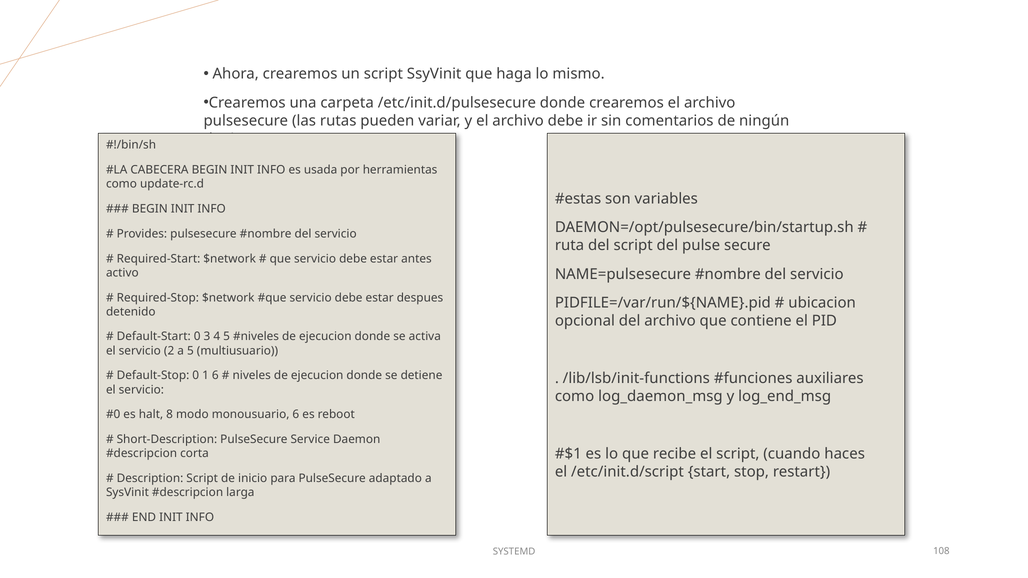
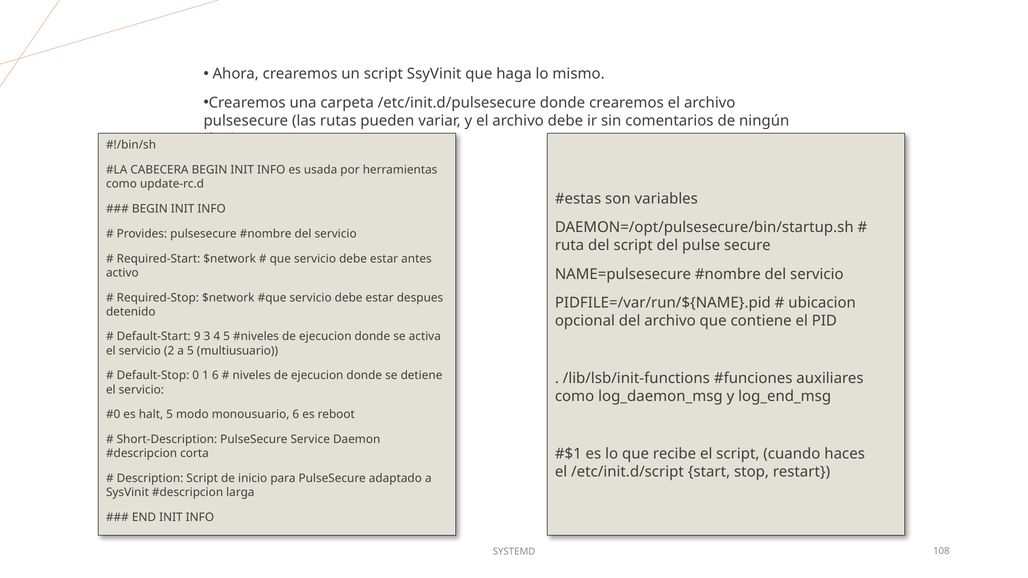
Default-Start 0: 0 -> 9 (197, 337)
halt 8: 8 -> 5 (170, 415)
